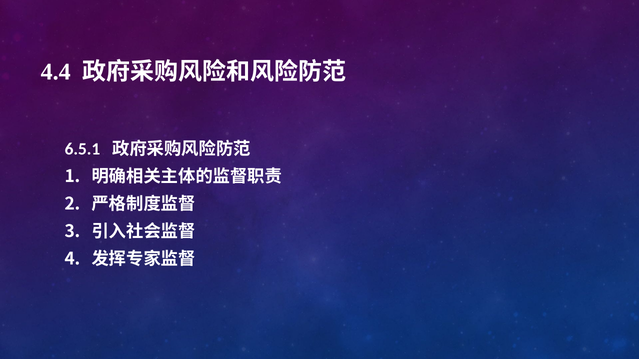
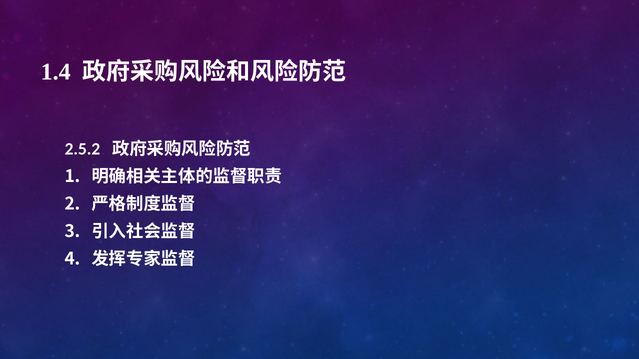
4.4: 4.4 -> 1.4 (56, 72)
6.5.1: 6.5.1 -> 2.5.2 (82, 149)
